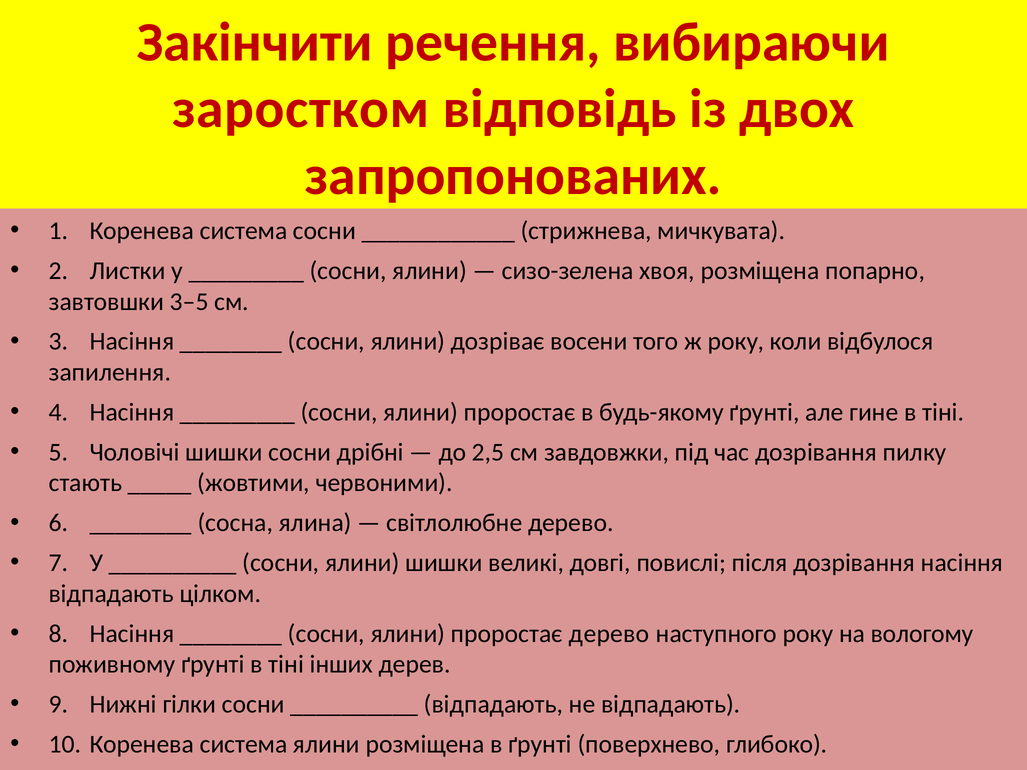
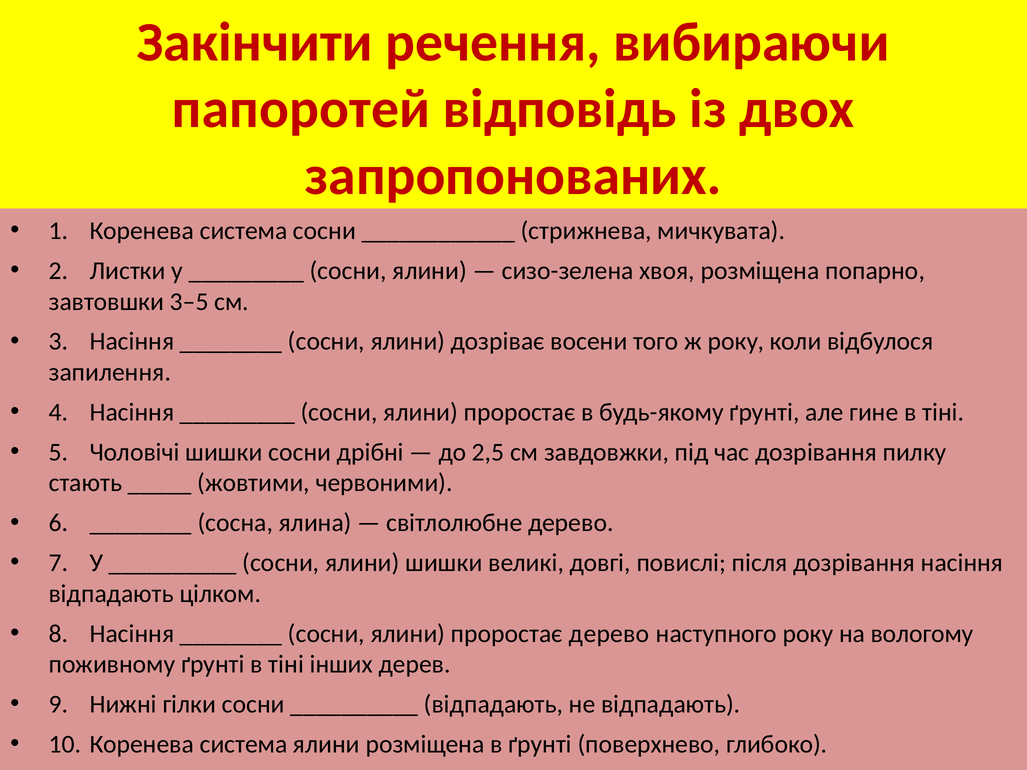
заростком: заростком -> папоротей (301, 109)
